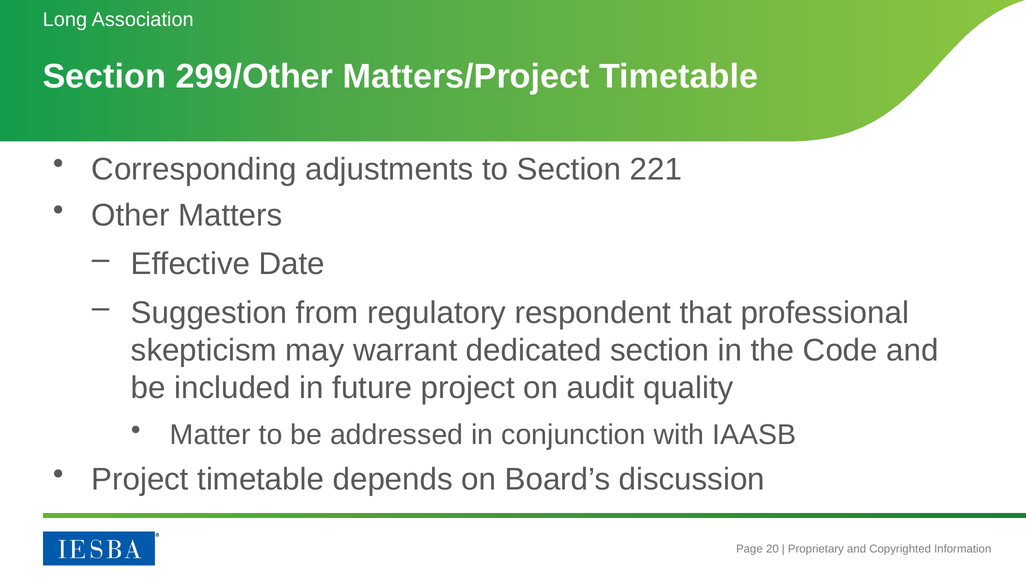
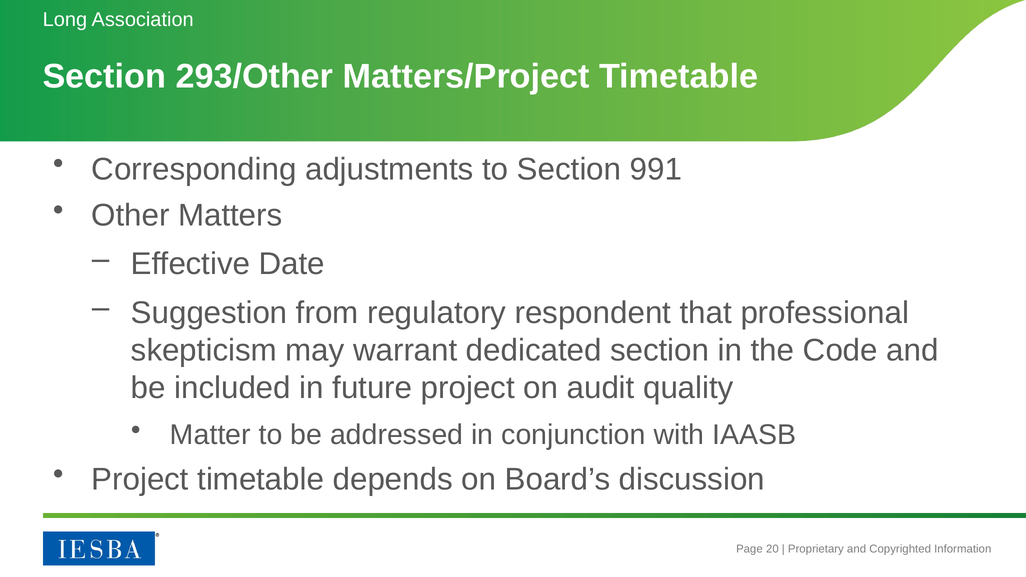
299/Other: 299/Other -> 293/Other (254, 77)
221: 221 -> 991 (656, 169)
